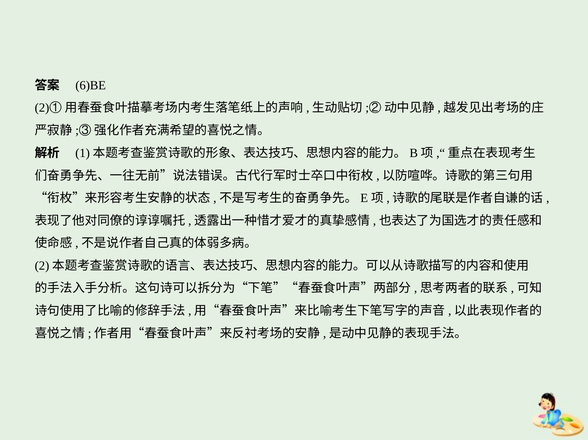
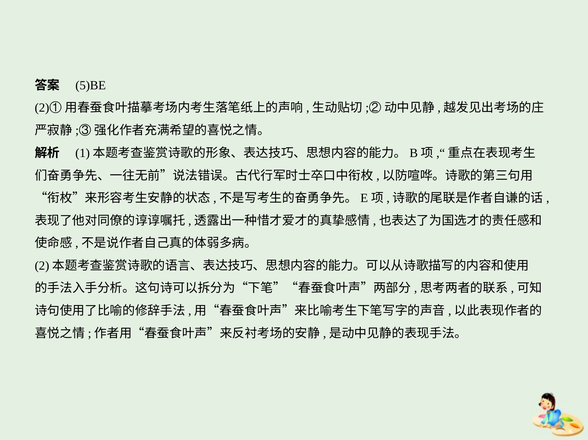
6)BE: 6)BE -> 5)BE (91, 85)
